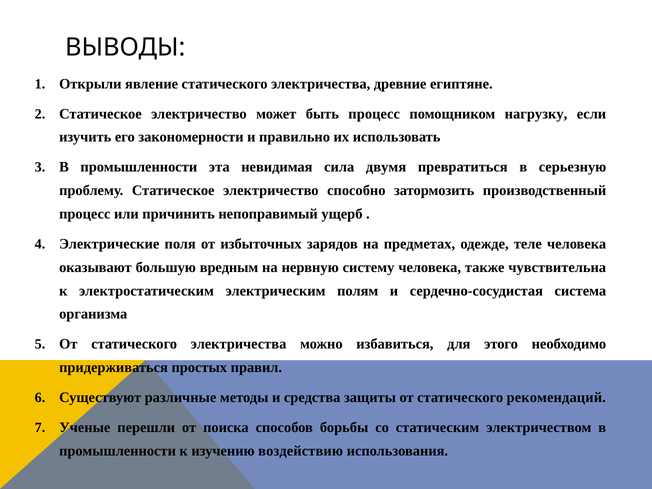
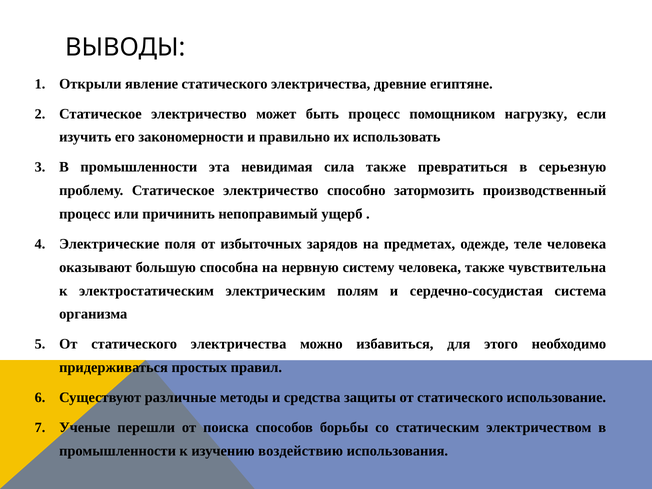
сила двумя: двумя -> также (386, 167)
вредным: вредным -> способна (229, 267)
рекомендаций: рекомендаций -> использование (556, 398)
